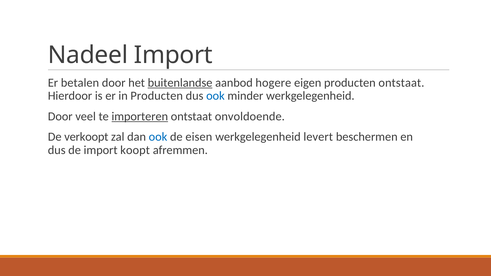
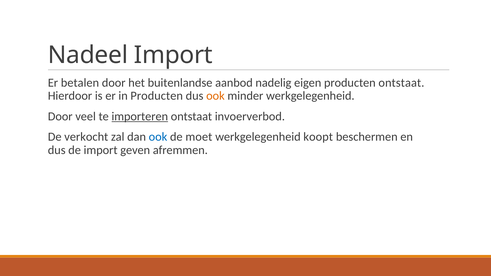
buitenlandse underline: present -> none (180, 83)
hogere: hogere -> nadelig (273, 83)
ook colour: blue -> orange (215, 96)
onvoldoende: onvoldoende -> invoerverbod (250, 116)
verkoopt: verkoopt -> verkocht (86, 137)
eisen: eisen -> moet (199, 137)
levert: levert -> koopt (318, 137)
koopt: koopt -> geven (135, 150)
